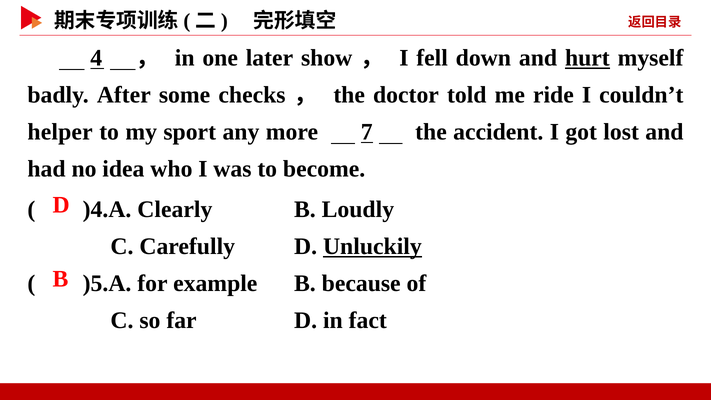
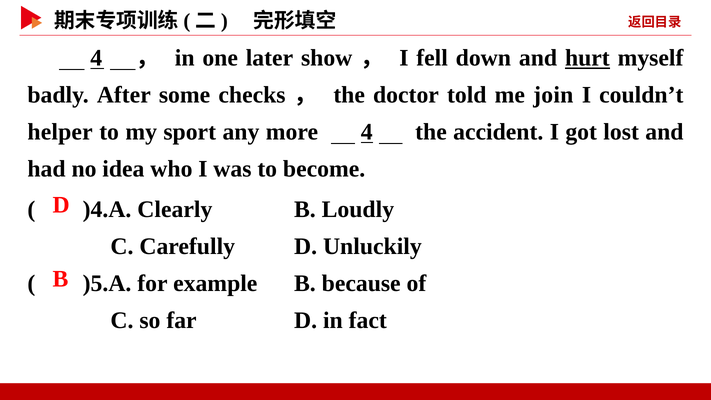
ride: ride -> join (553, 95)
more 7: 7 -> 4 (367, 132)
Unluckily underline: present -> none (372, 246)
